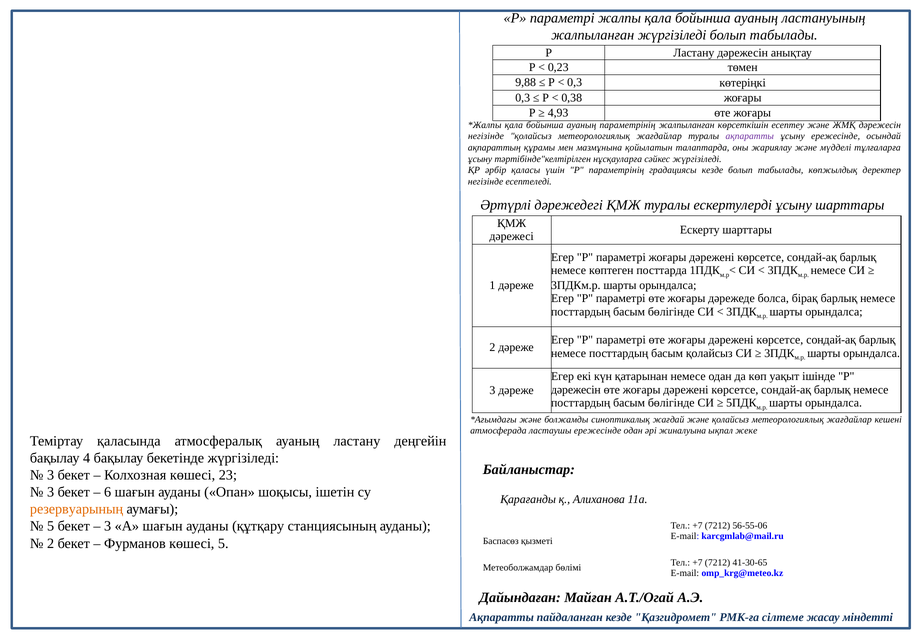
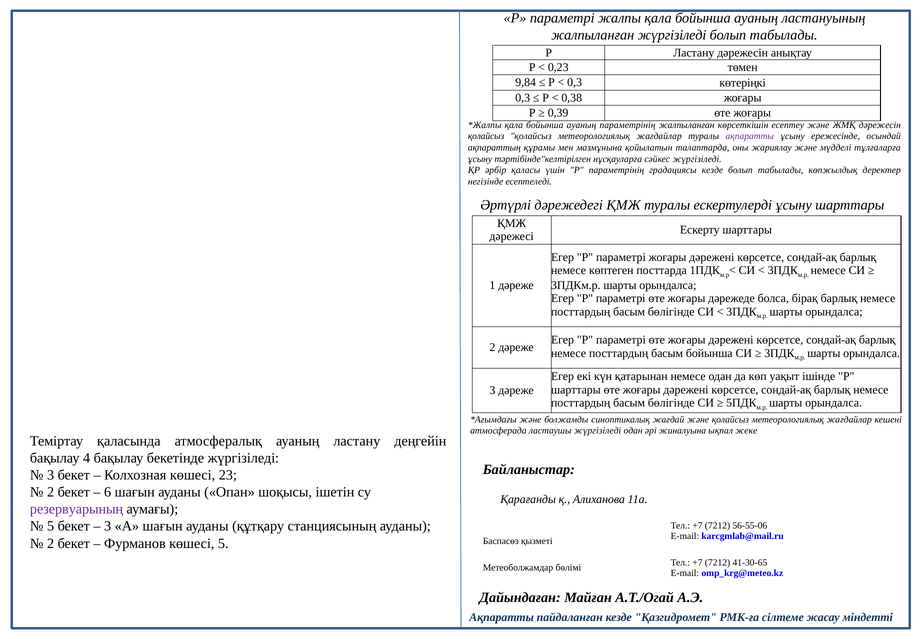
9,88: 9,88 -> 9,84 (526, 82)
4,93: 4,93 -> 0,39 (558, 113)
негізінде: негізінде -> қолайсыз (486, 136)
басым қолайсыз: қолайсыз -> бойынша (709, 353)
дәрежесін: дәрежесін -> шарттары (576, 389)
ластаушы ережесінде: ережесінде -> жүргізіледі (598, 430)
3: 3 -> 2 (51, 492)
резервуарының colour: orange -> purple (77, 509)
